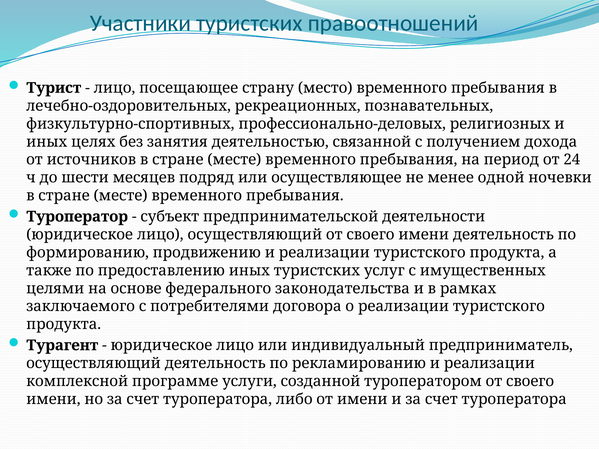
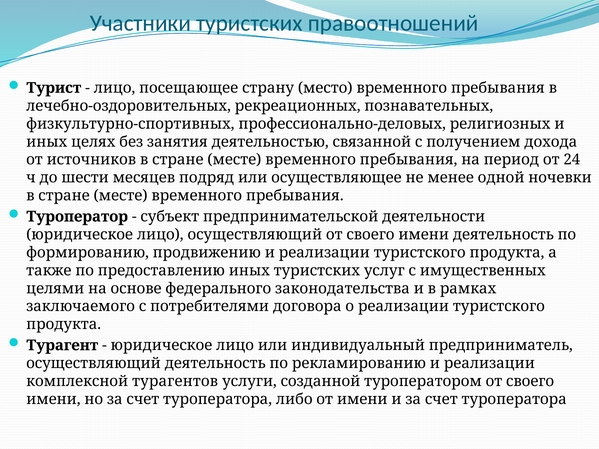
программе: программе -> турагентов (175, 381)
